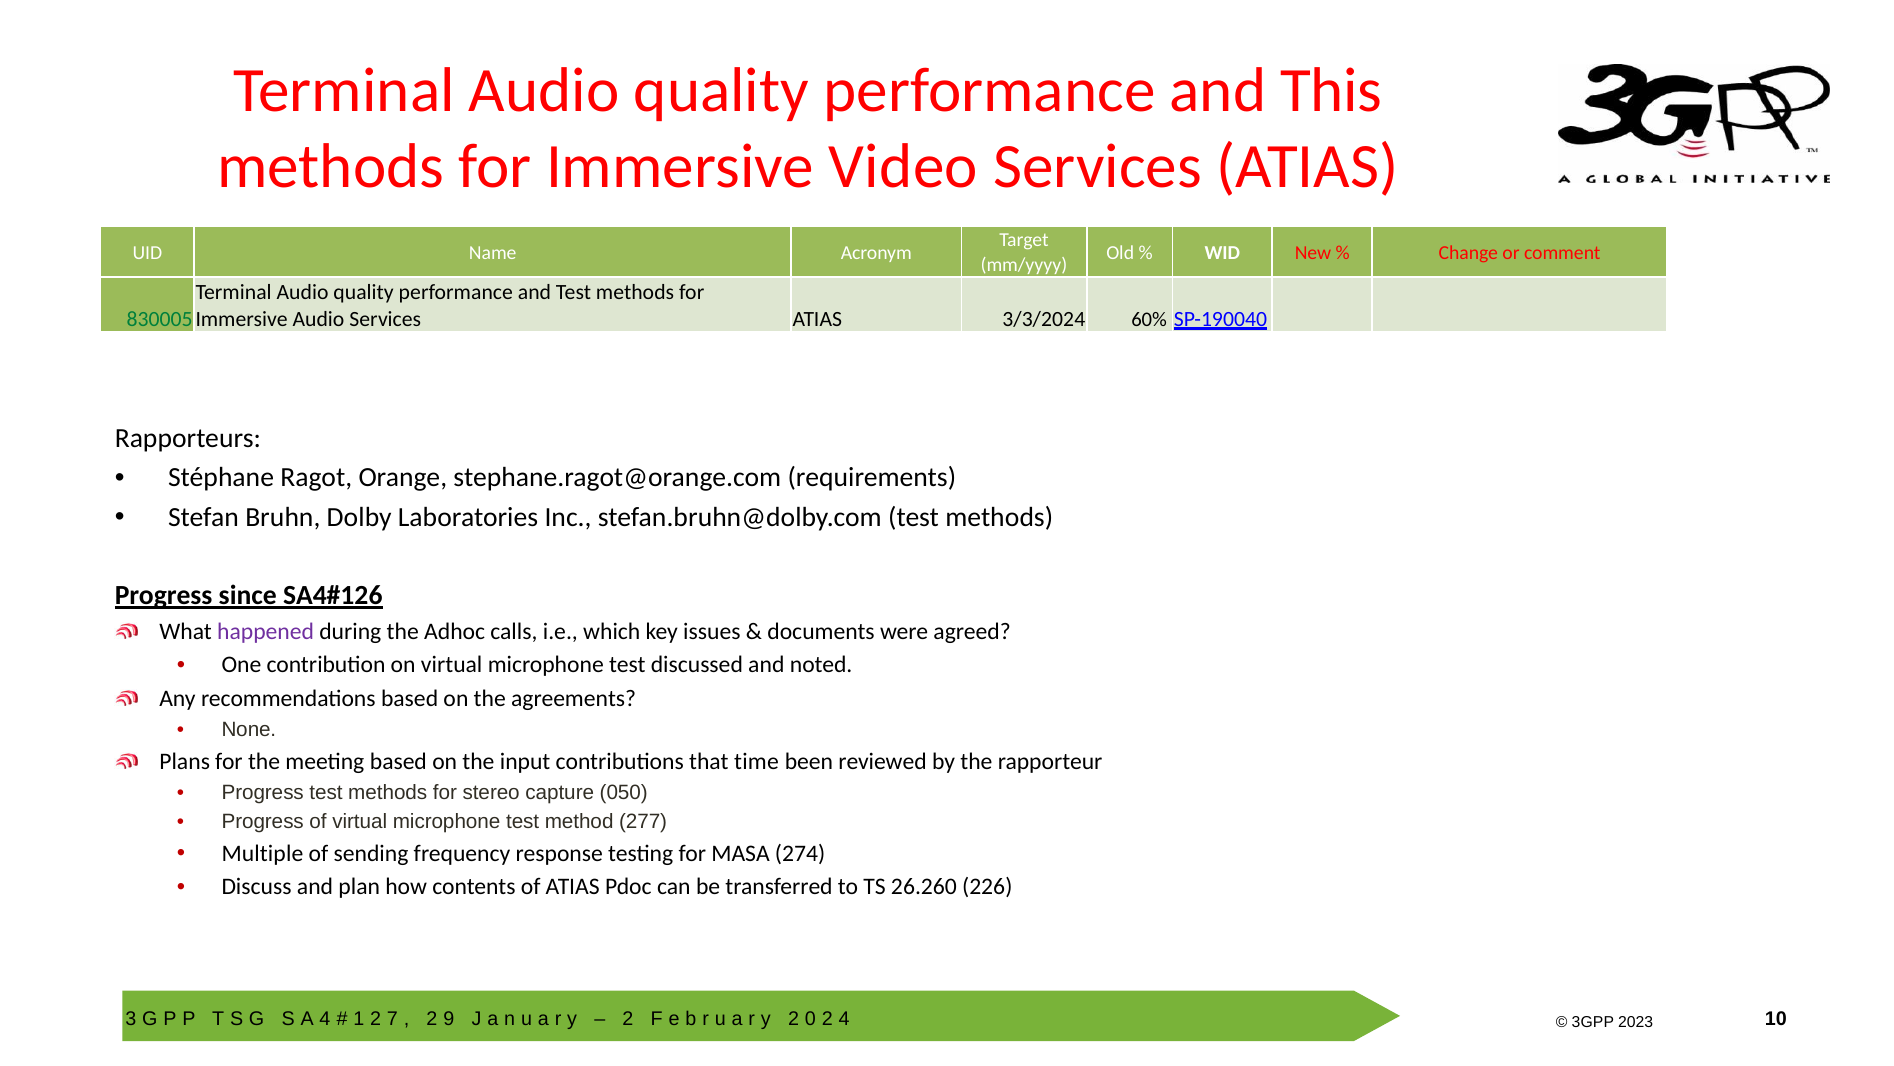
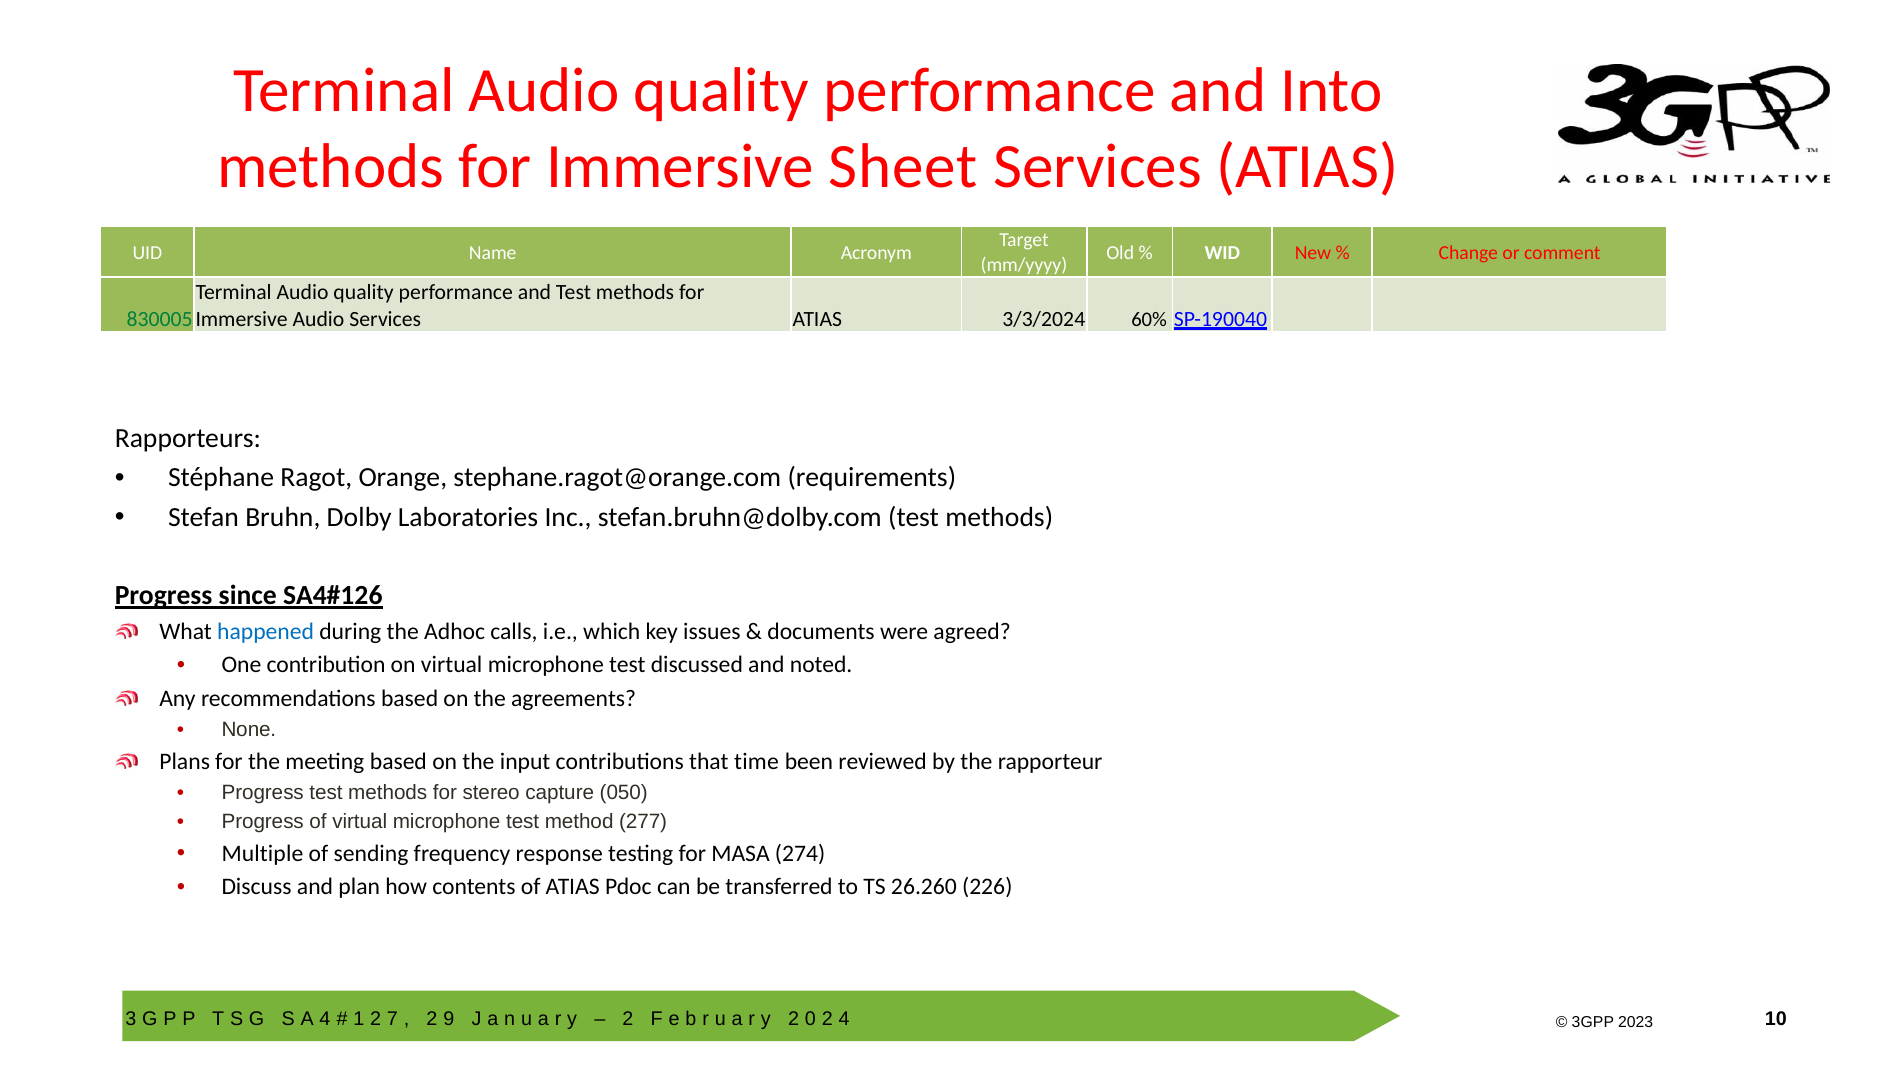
This: This -> Into (1332, 91)
Video: Video -> Sheet (903, 167)
happened colour: purple -> blue (266, 631)
